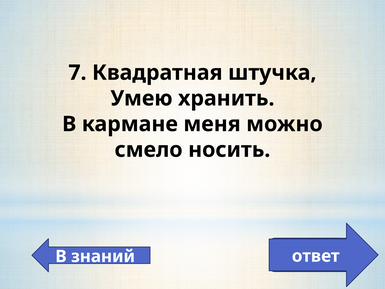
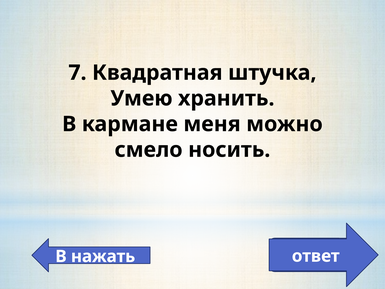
знаний: знаний -> нажать (103, 256)
